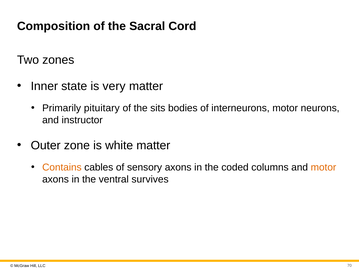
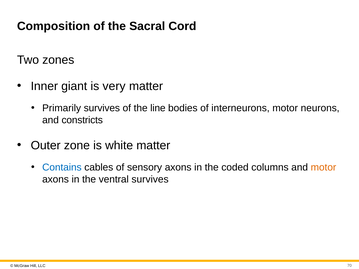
state: state -> giant (74, 86)
Primarily pituitary: pituitary -> survives (102, 108)
sits: sits -> line (158, 108)
instructor: instructor -> constricts (82, 120)
Contains colour: orange -> blue (62, 167)
